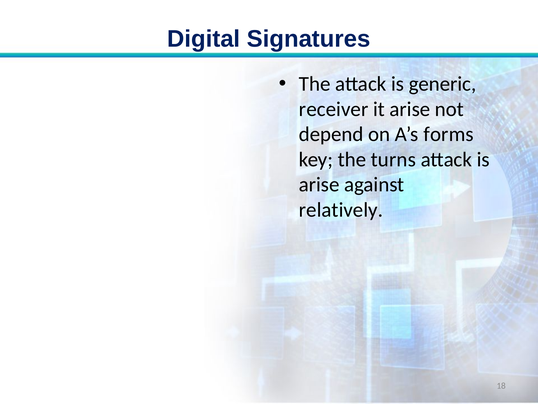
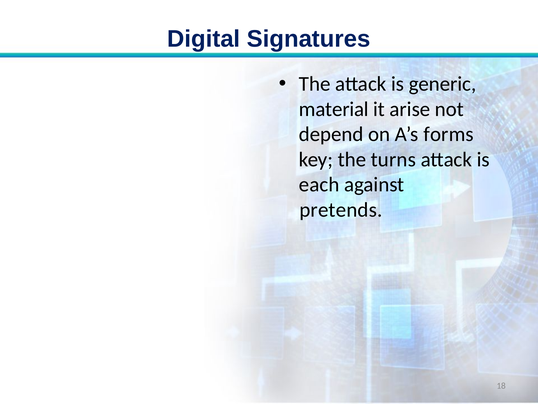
receiver: receiver -> material (334, 109)
arise: arise -> each (319, 184)
relatively: relatively -> pretends (341, 210)
